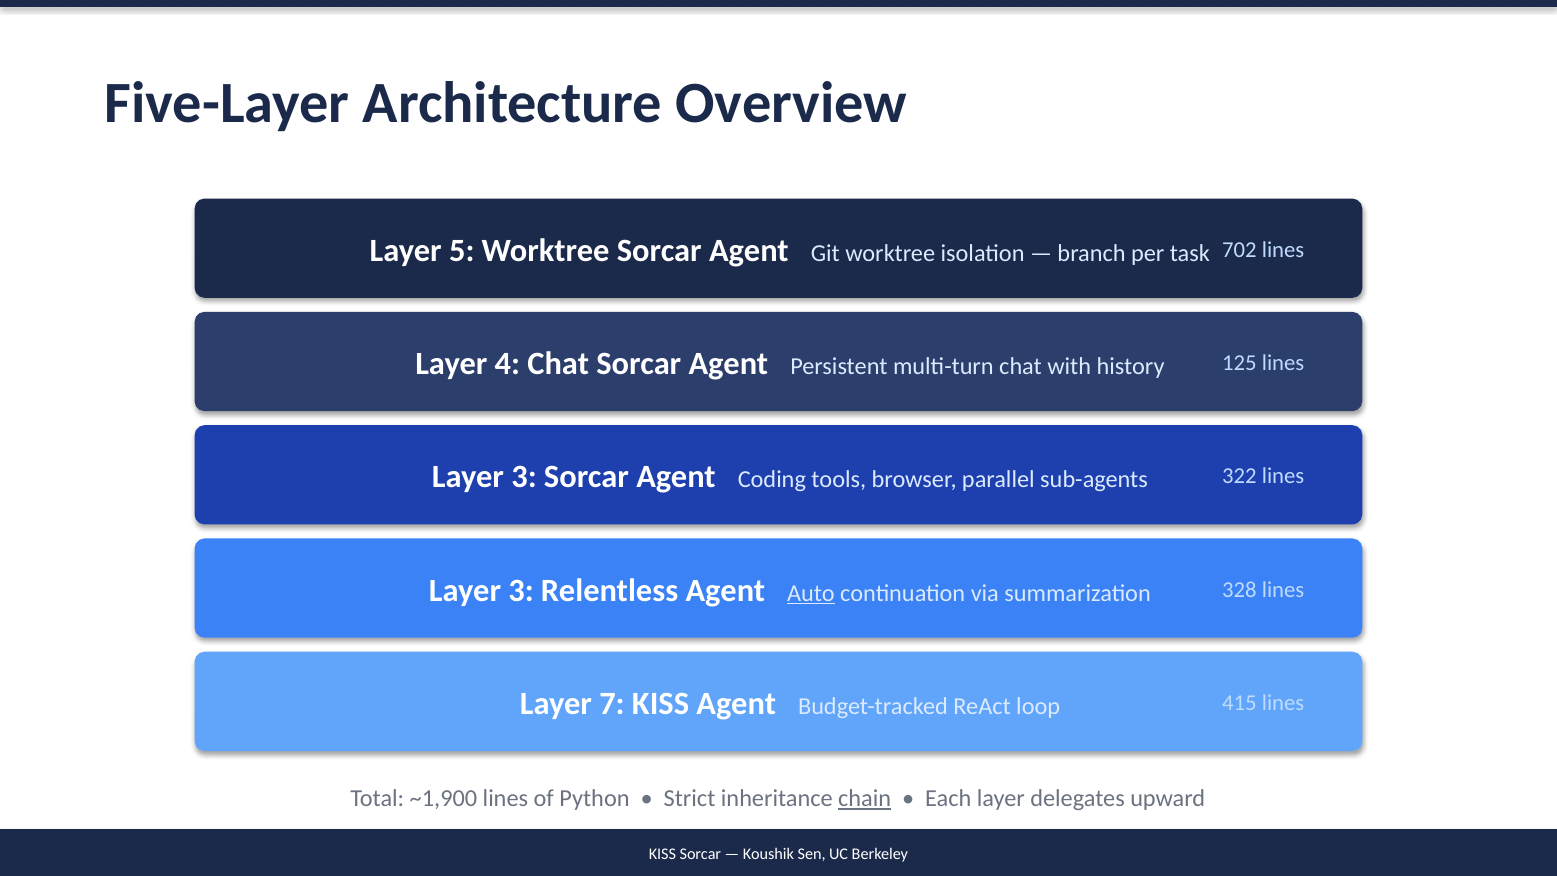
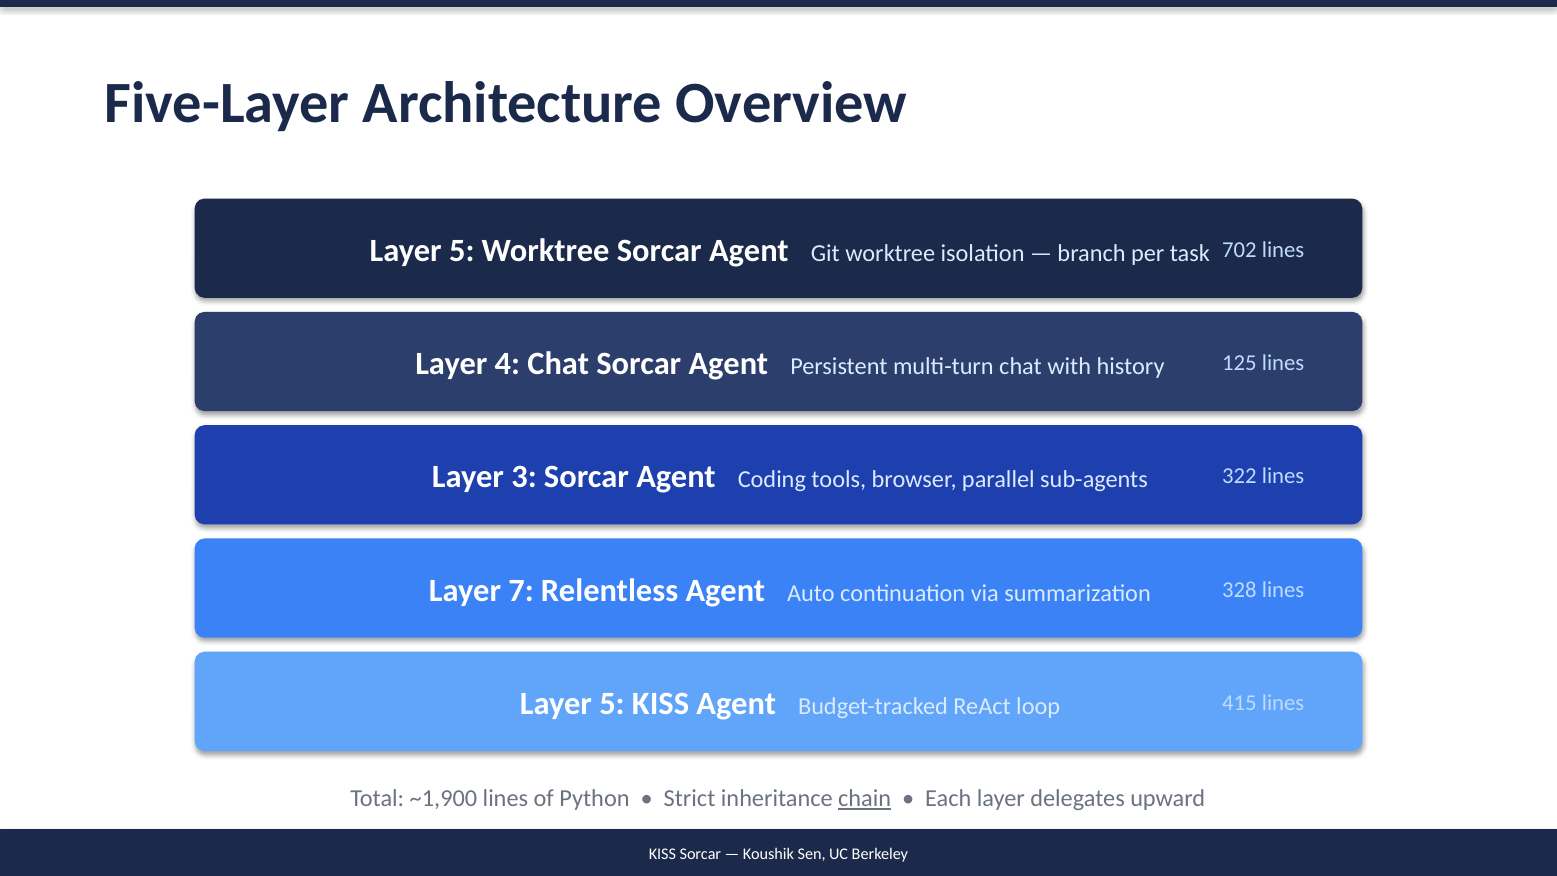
3: 3 -> 7 (521, 590)
Auto underline: present -> none (811, 593)
7: 7 -> 5 (612, 703)
